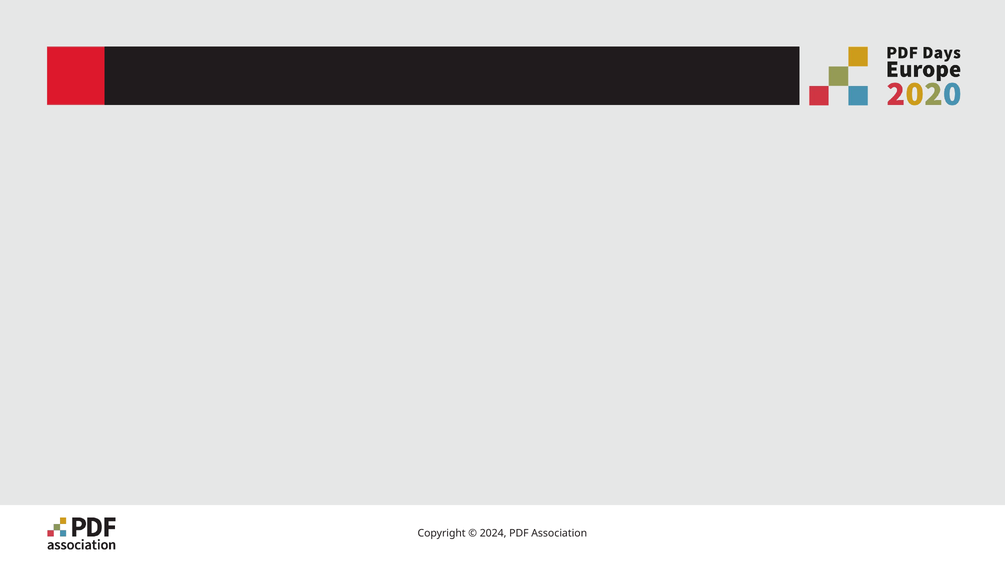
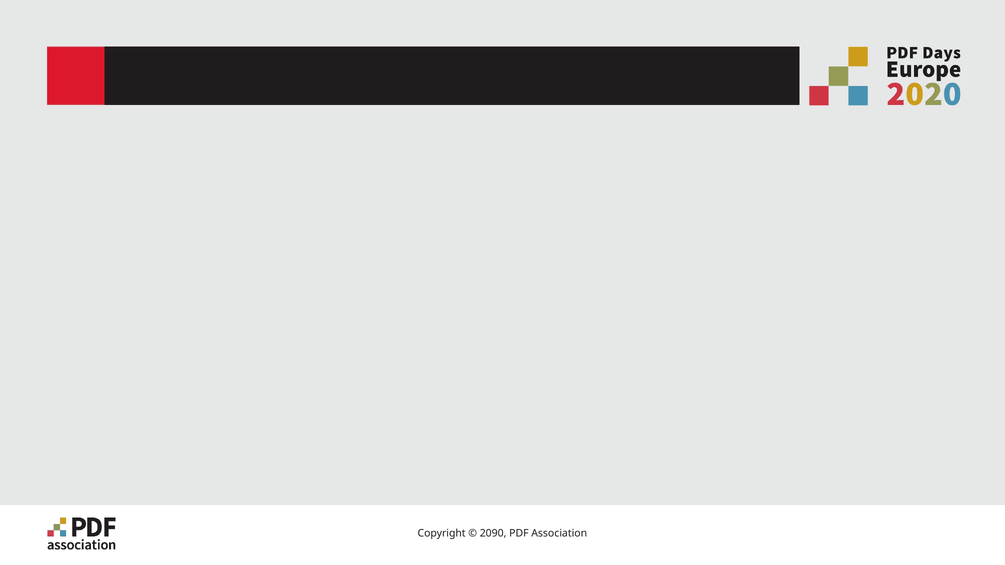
2024: 2024 -> 2090 (493, 534)
